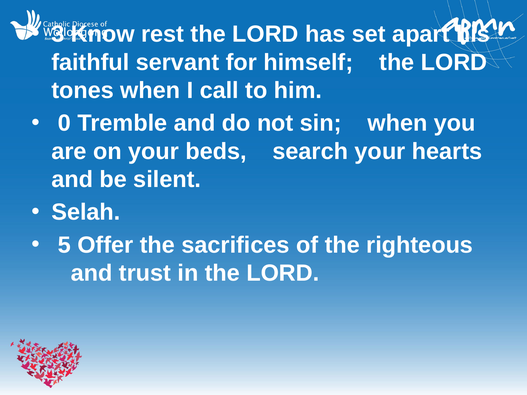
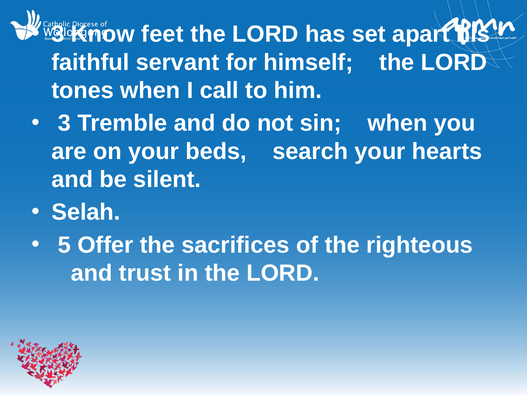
rest: rest -> feet (162, 34)
0: 0 -> 3 (64, 123)
